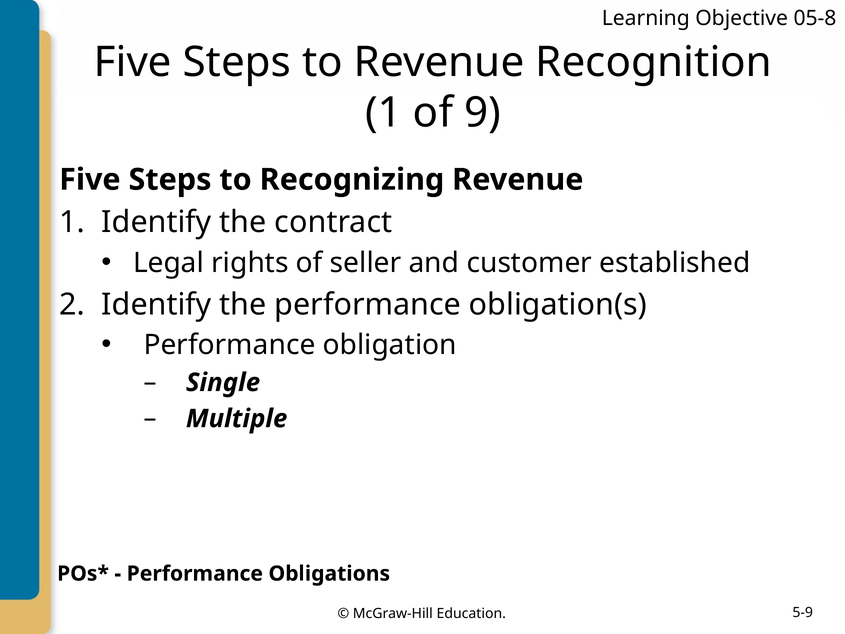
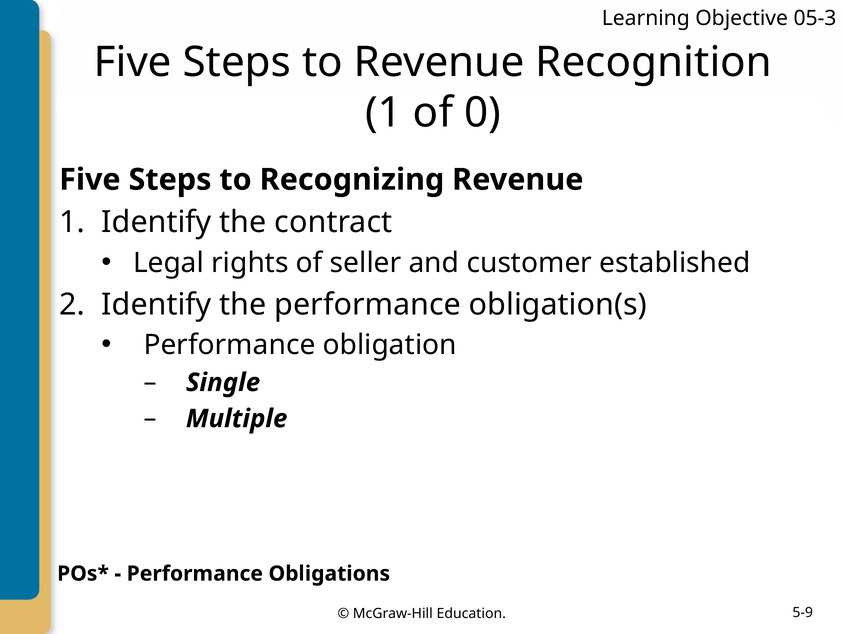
05-8: 05-8 -> 05-3 (815, 18)
9: 9 -> 0 (482, 113)
